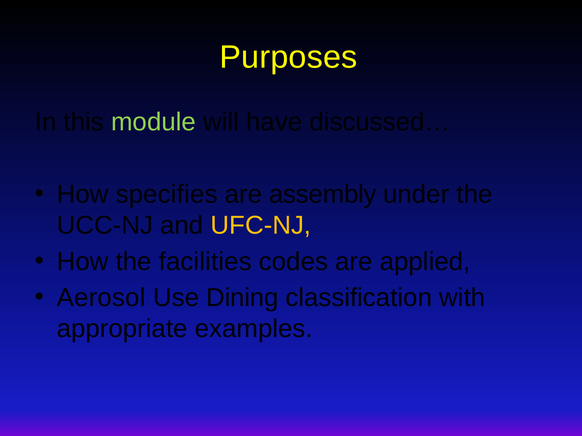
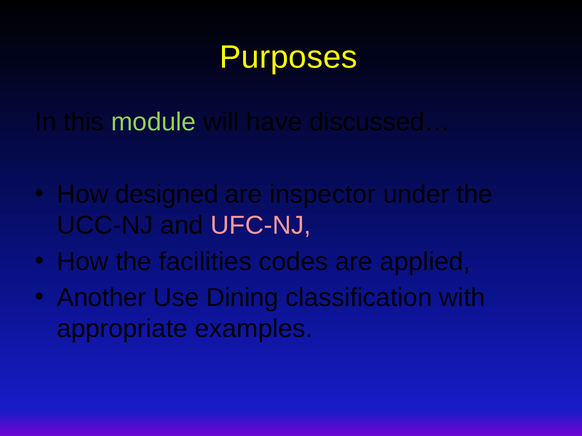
specifies: specifies -> designed (167, 195)
assembly: assembly -> inspector (323, 195)
UFC-NJ colour: yellow -> pink (261, 226)
Aerosol: Aerosol -> Another (101, 298)
